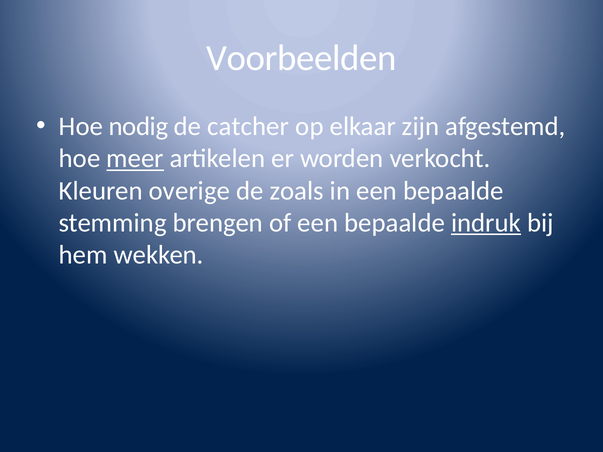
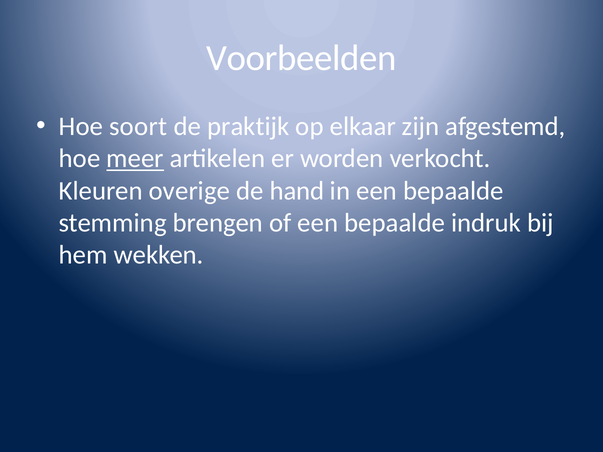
nodig: nodig -> soort (138, 126)
catcher: catcher -> praktijk (248, 126)
zoals: zoals -> hand (297, 191)
indruk underline: present -> none (486, 223)
